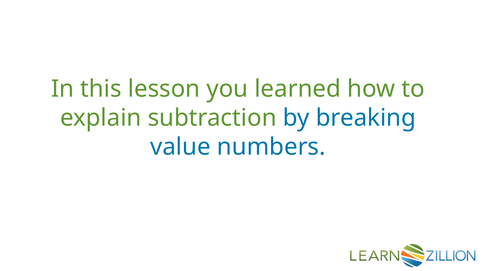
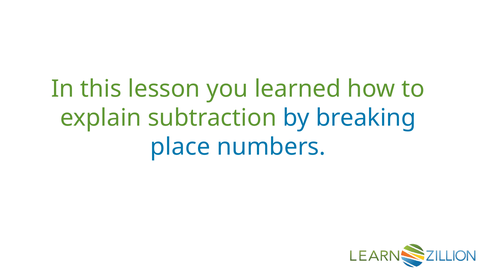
value: value -> place (180, 147)
